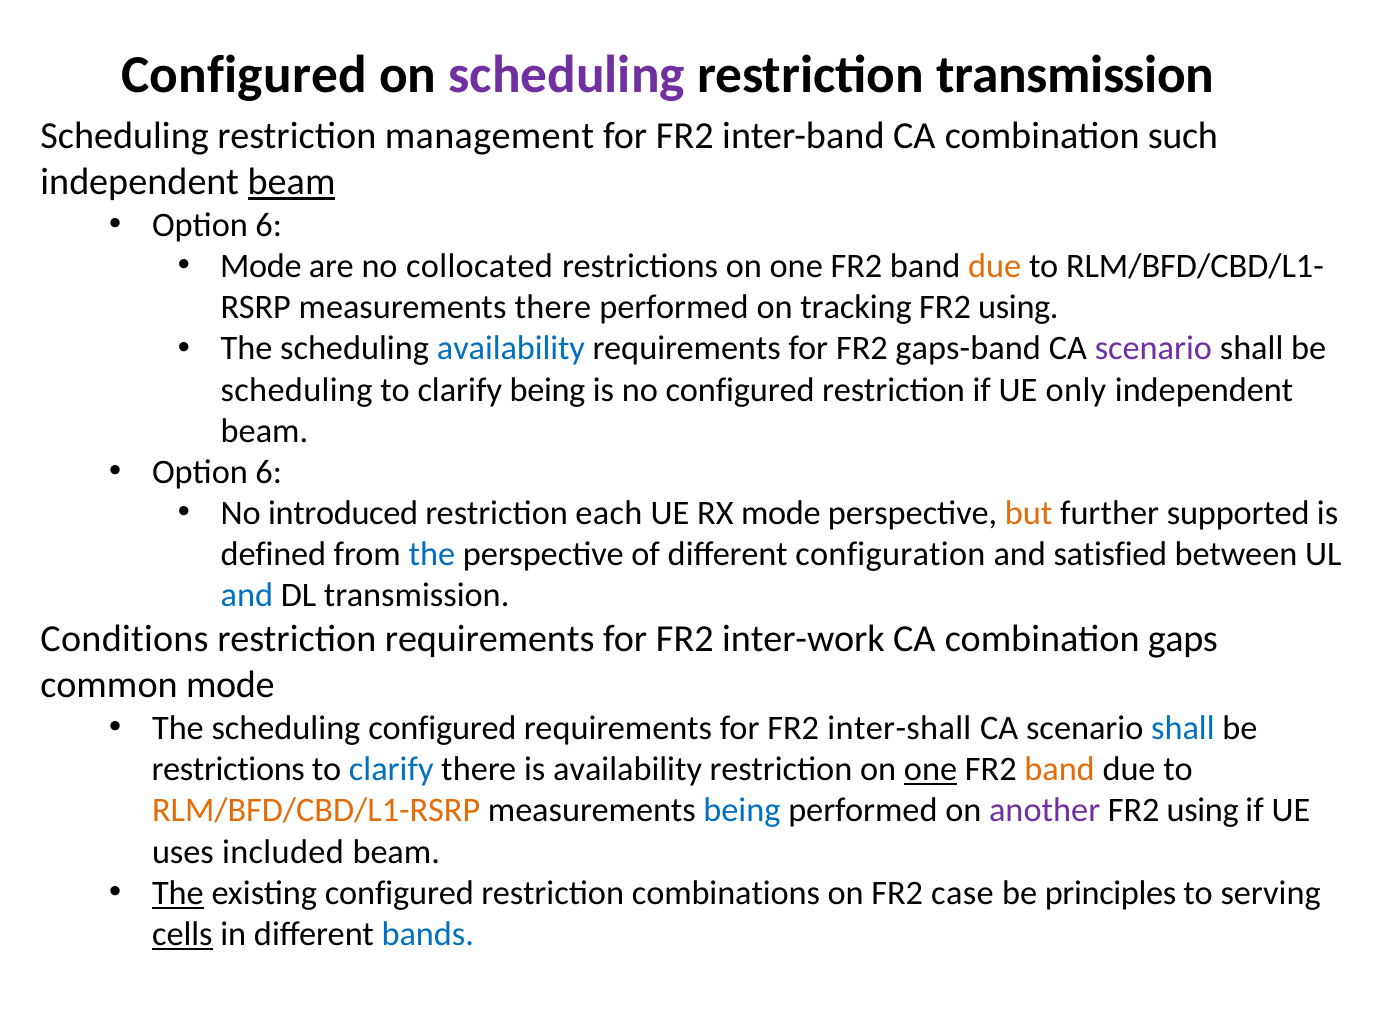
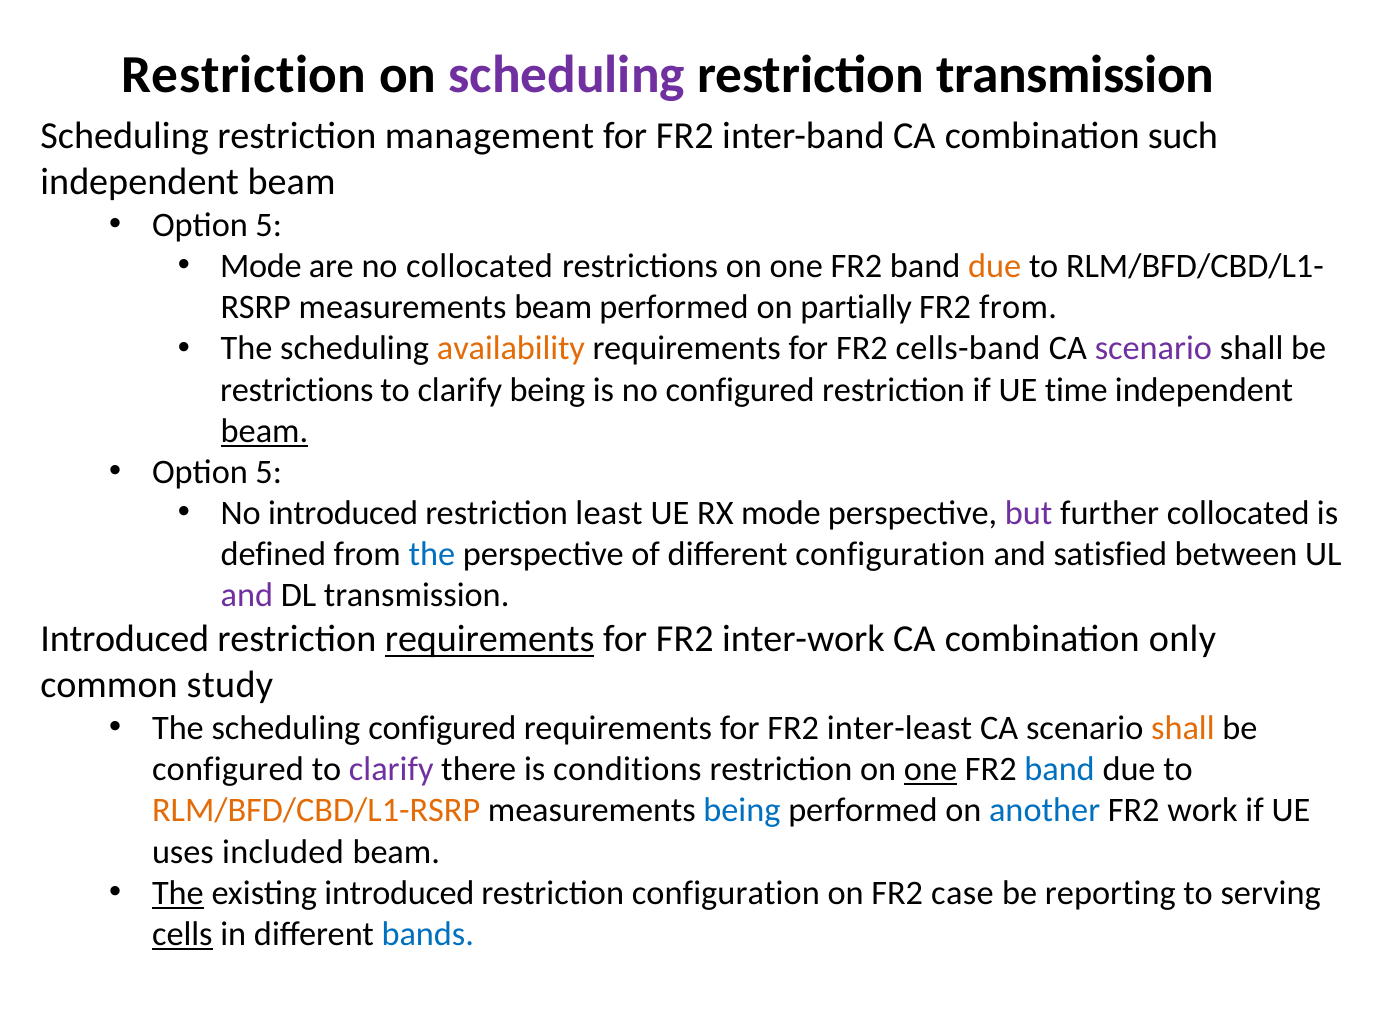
Configured: Configured -> Restriction (244, 75)
beam underline: present -> none (292, 182)
6: 6 -> 5 (269, 225)
measurements there: there -> beam (553, 308)
tracking: tracking -> partially (856, 308)
using: using -> from (1018, 308)
availability colour: blue -> orange (511, 349)
gaps-band: gaps-band -> cells-band (968, 349)
scheduling: scheduling -> restrictions (297, 390)
only: only -> time (1076, 390)
beam underline: none -> present (264, 431)
6: 6 -> 5 (269, 472)
each: each -> least (609, 514)
but colour: orange -> purple (1029, 514)
further supported: supported -> collocated (1238, 514)
and colour: blue -> purple (247, 596)
Conditions: Conditions -> Introduced (125, 640)
requirements underline: none -> present (490, 640)
gaps: gaps -> only (1182, 640)
common mode: mode -> study (230, 686)
inter-shall: inter-shall -> inter-least (899, 729)
shall colour: blue -> orange (1183, 729)
restrictions: restrictions -> configured (228, 770)
clarify colour: blue -> purple (391, 770)
is availability: availability -> conditions (627, 770)
band colour: orange -> blue (1060, 770)
another colour: purple -> blue (1045, 811)
using: using -> work (1203, 811)
existing configured: configured -> introduced (399, 894)
restriction combinations: combinations -> configuration (726, 894)
principles: principles -> reporting (1110, 894)
